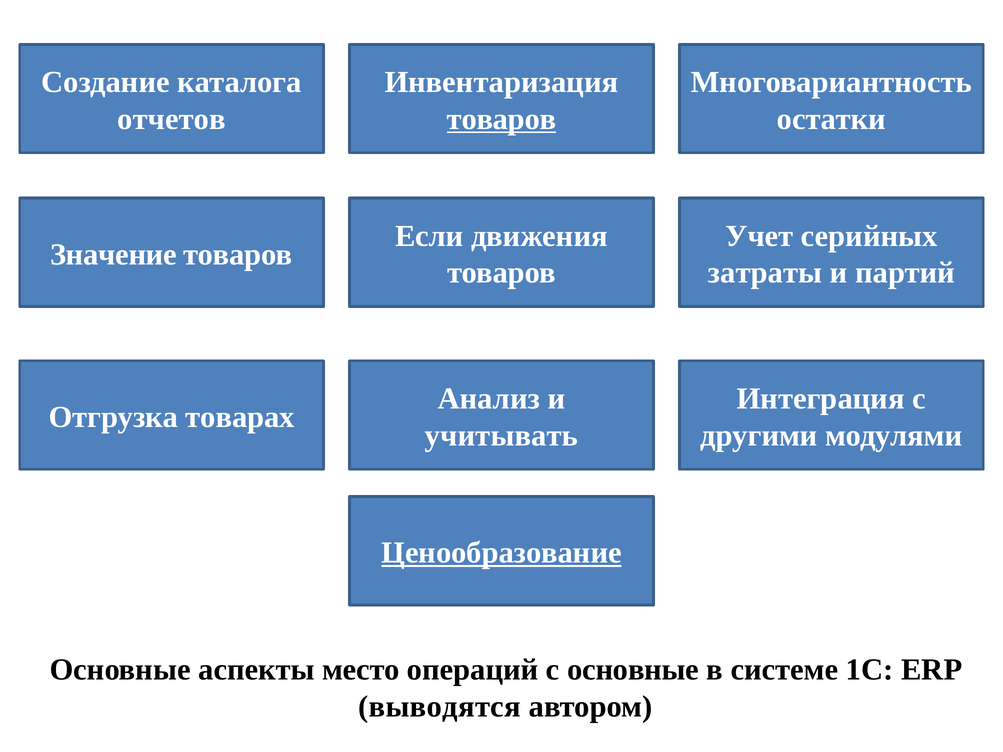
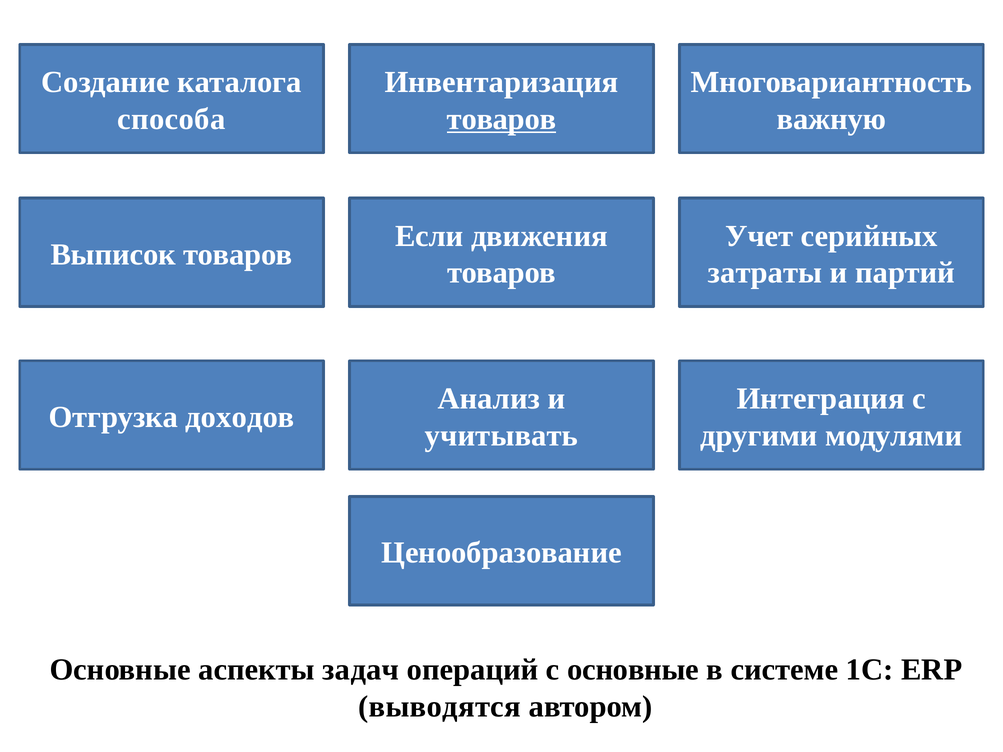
отчетов: отчетов -> способа (171, 119)
остатки: остатки -> важную (831, 119)
Значение: Значение -> Выписок (113, 255)
товарах: товарах -> доходов (240, 417)
Ценообразование underline: present -> none (501, 553)
место: место -> задач (361, 670)
